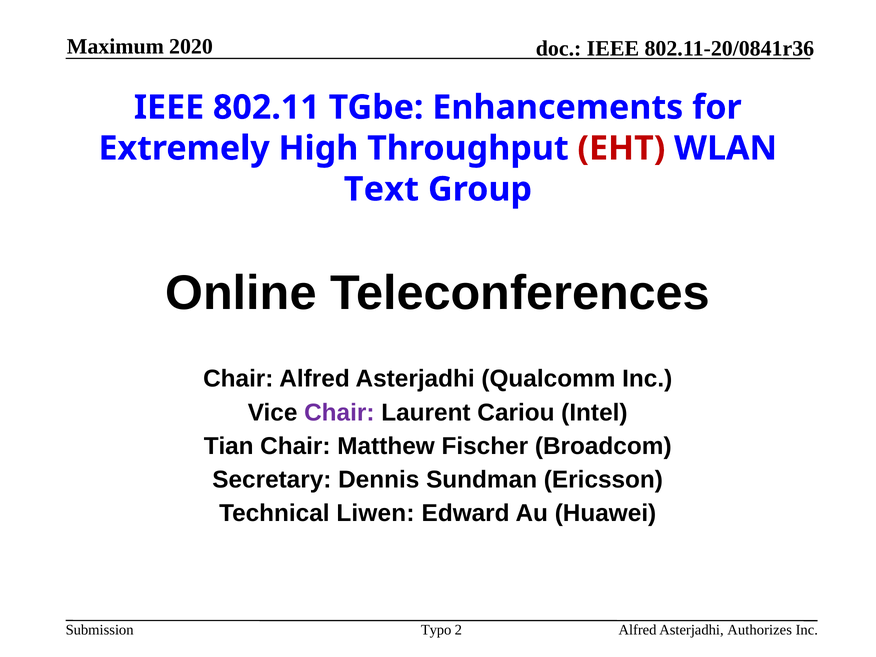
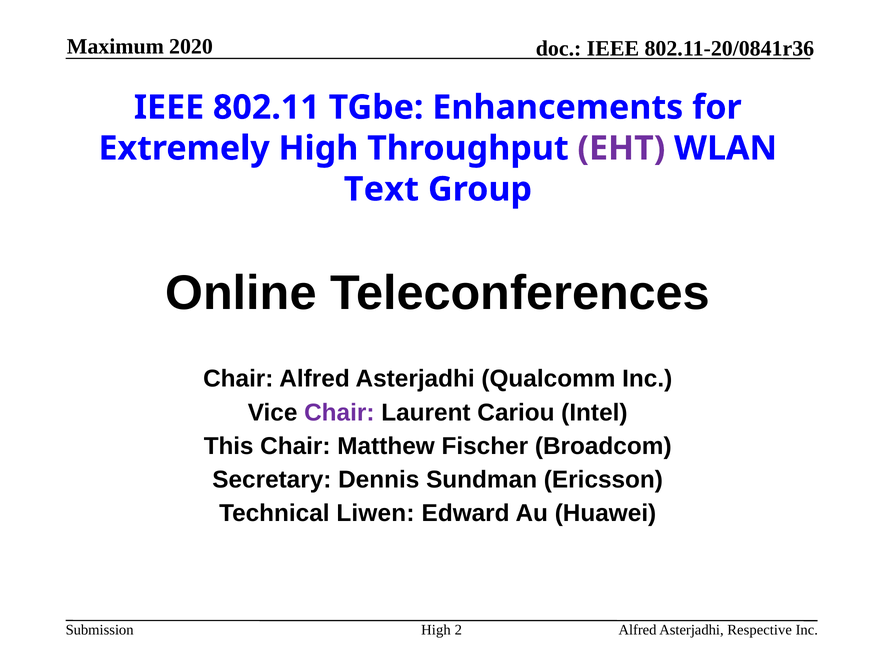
EHT colour: red -> purple (621, 148)
Tian: Tian -> This (229, 446)
Typo: Typo -> High (436, 630)
Authorizes: Authorizes -> Respective (760, 630)
